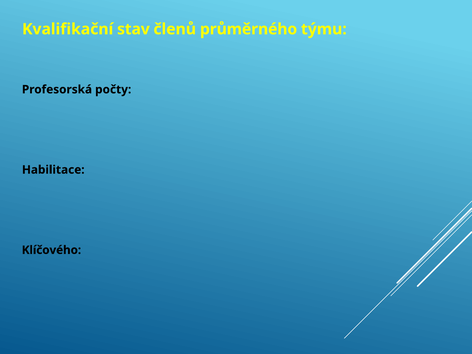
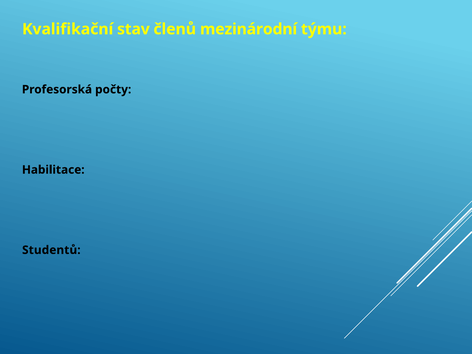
průměrného: průměrného -> mezinárodní (249, 29)
Klíčového: Klíčového -> Studentů (51, 250)
